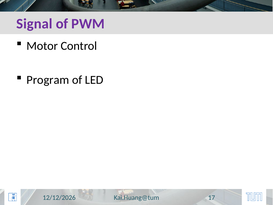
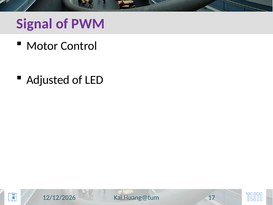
Program: Program -> Adjusted (48, 80)
